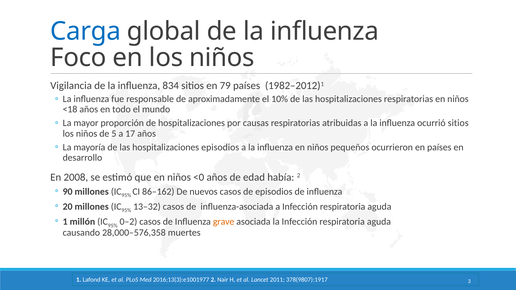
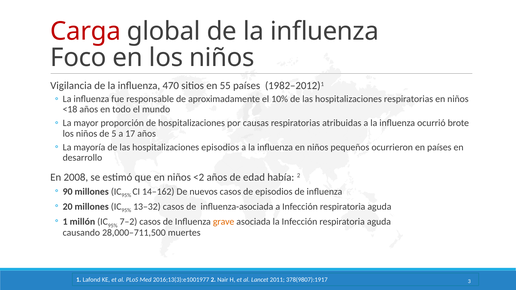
Carga colour: blue -> red (86, 31)
834: 834 -> 470 (171, 86)
79: 79 -> 55 (225, 86)
ocurrió sitios: sitios -> brote (458, 123)
<0: <0 -> <2 (199, 177)
86–162: 86–162 -> 14–162 (158, 192)
0–2: 0–2 -> 7–2 (128, 222)
28,000–576,358: 28,000–576,358 -> 28,000–711,500 (134, 233)
